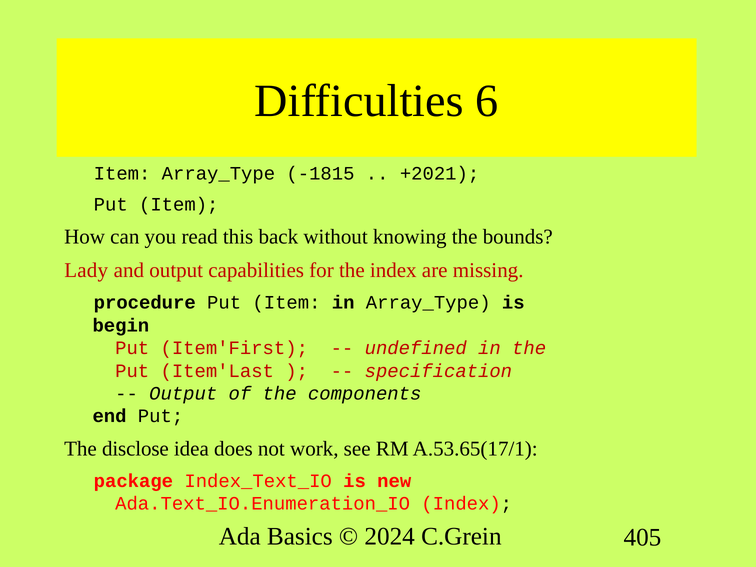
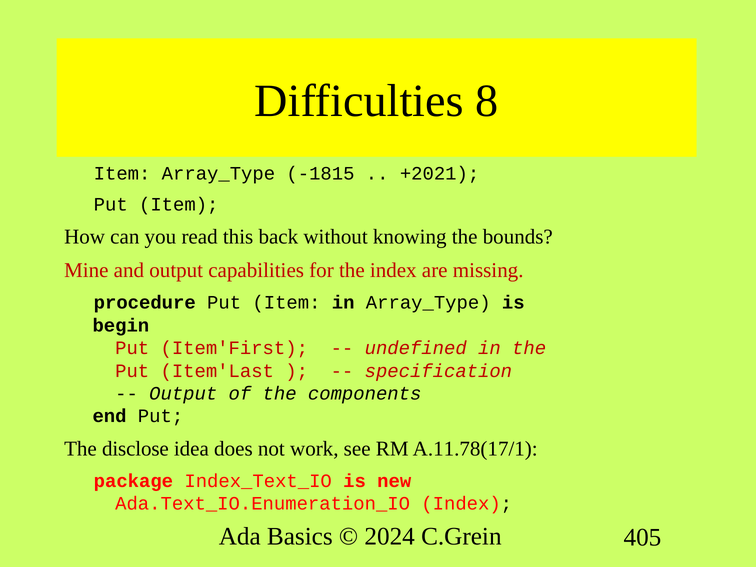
6: 6 -> 8 (487, 101)
Lady: Lady -> Mine (86, 271)
A.53.65(17/1: A.53.65(17/1 -> A.11.78(17/1 (475, 449)
